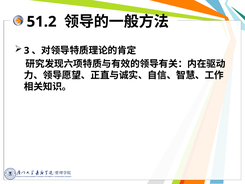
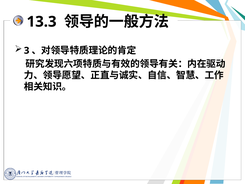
51.2: 51.2 -> 13.3 (42, 22)
